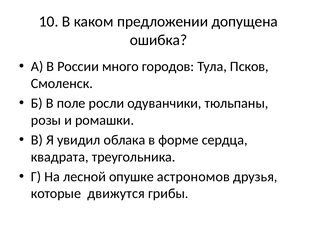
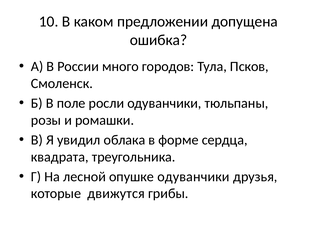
опушке астрономов: астрономов -> одуванчики (193, 176)
